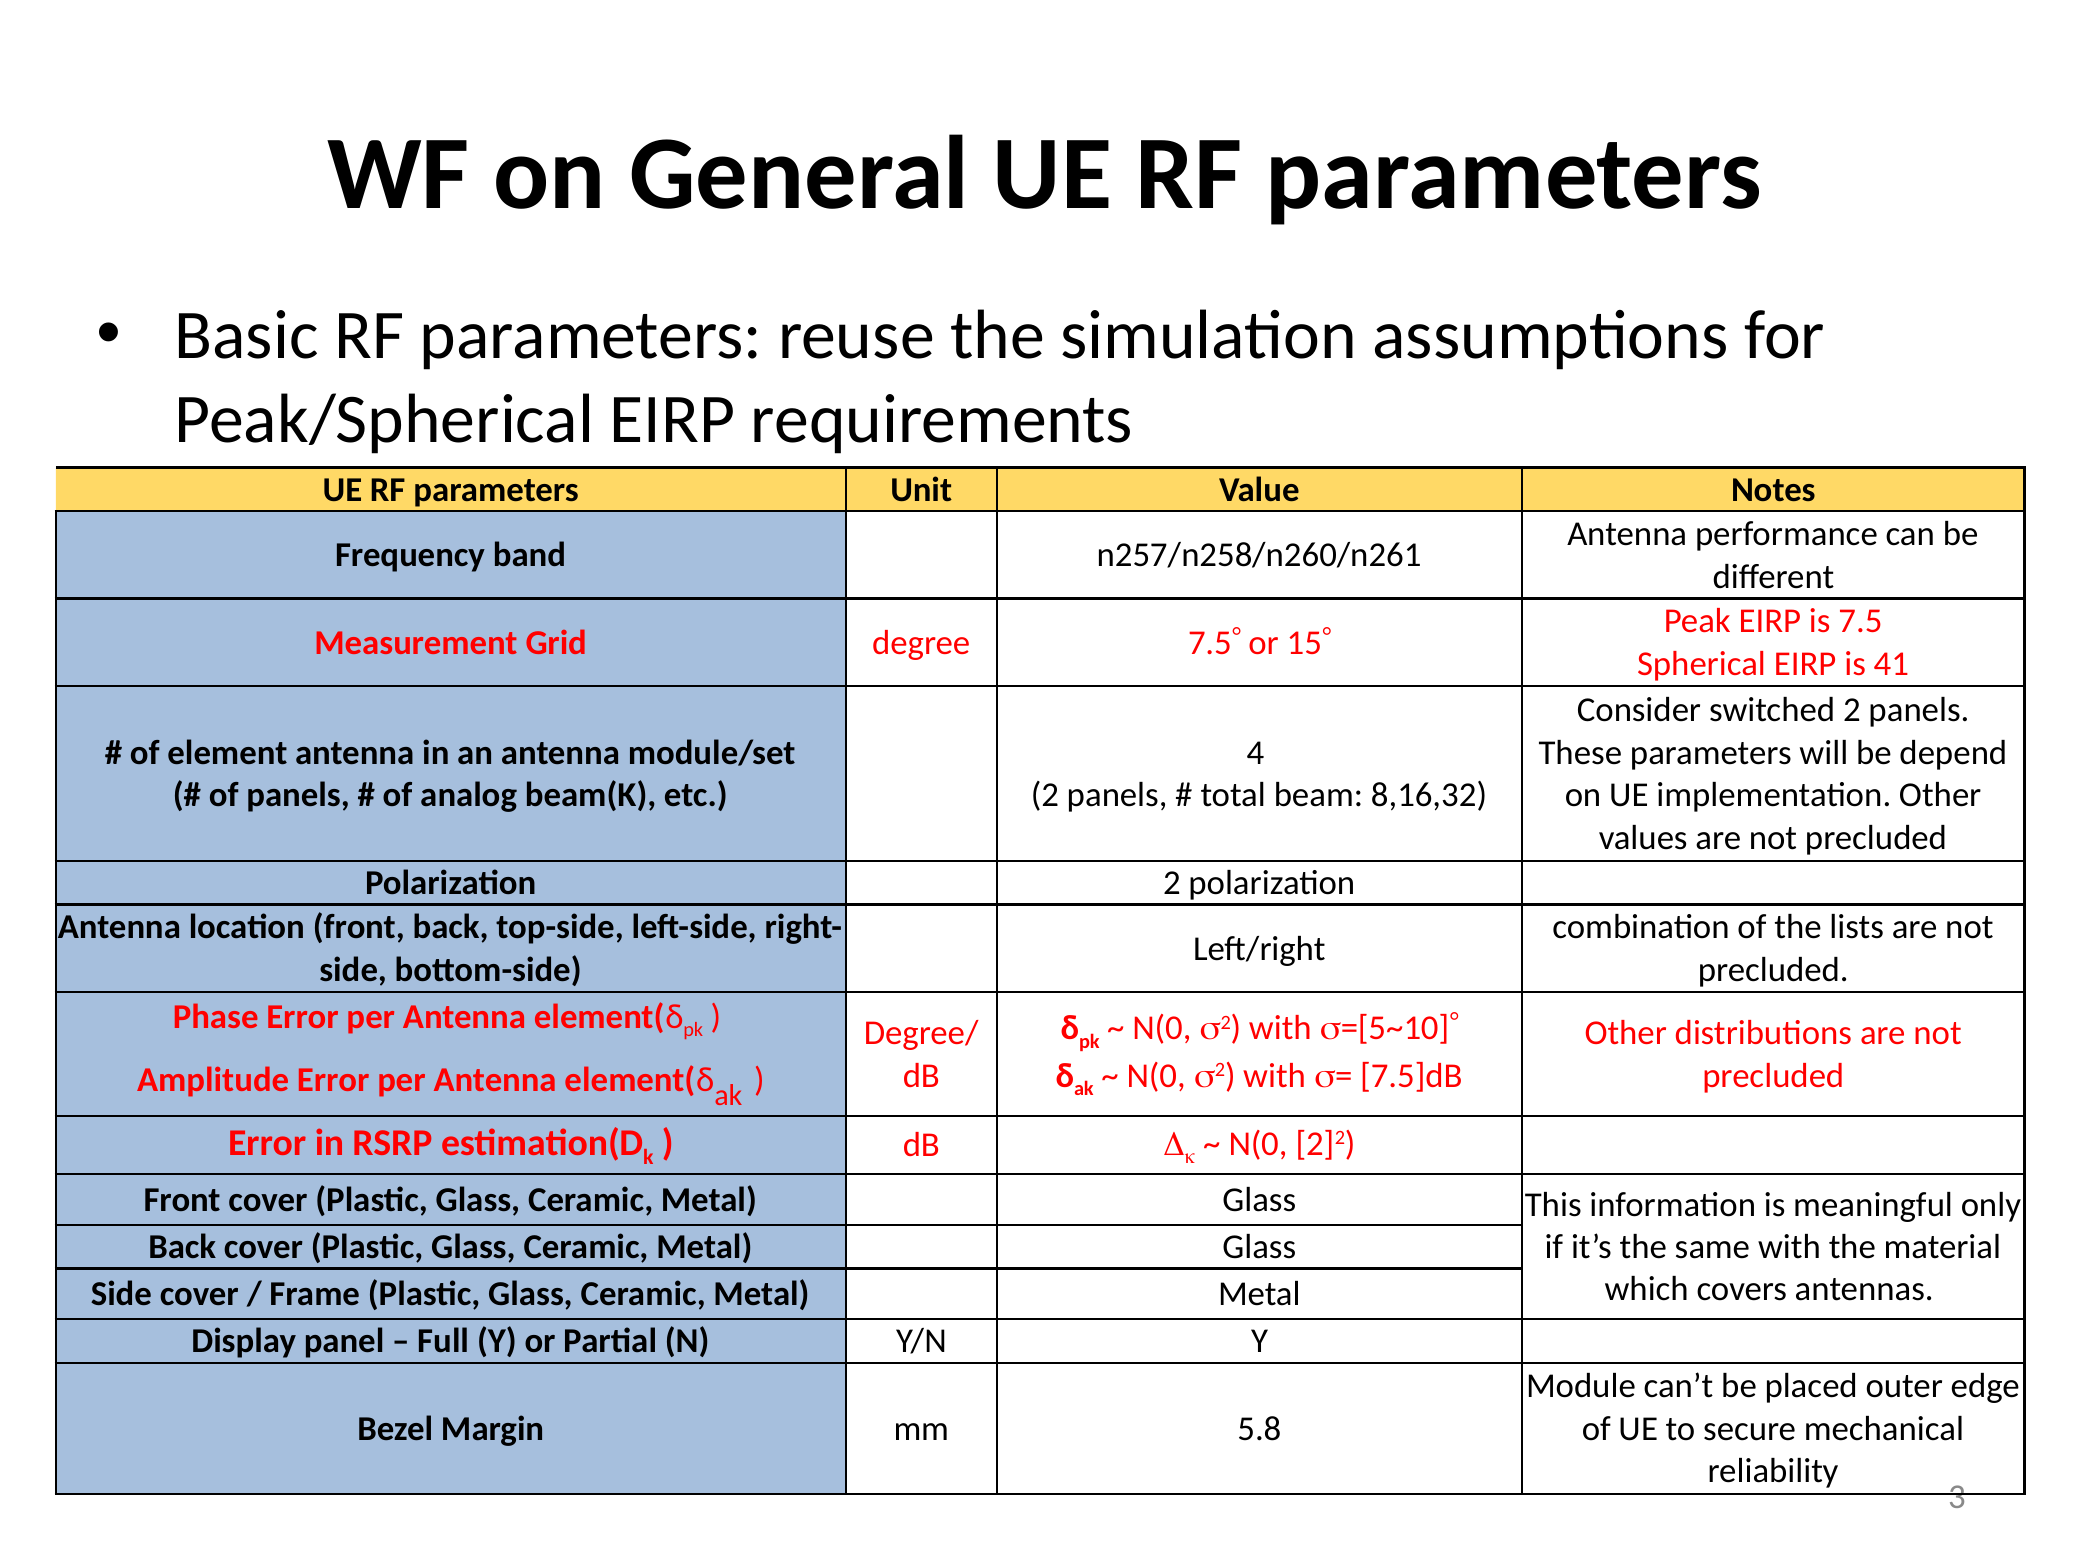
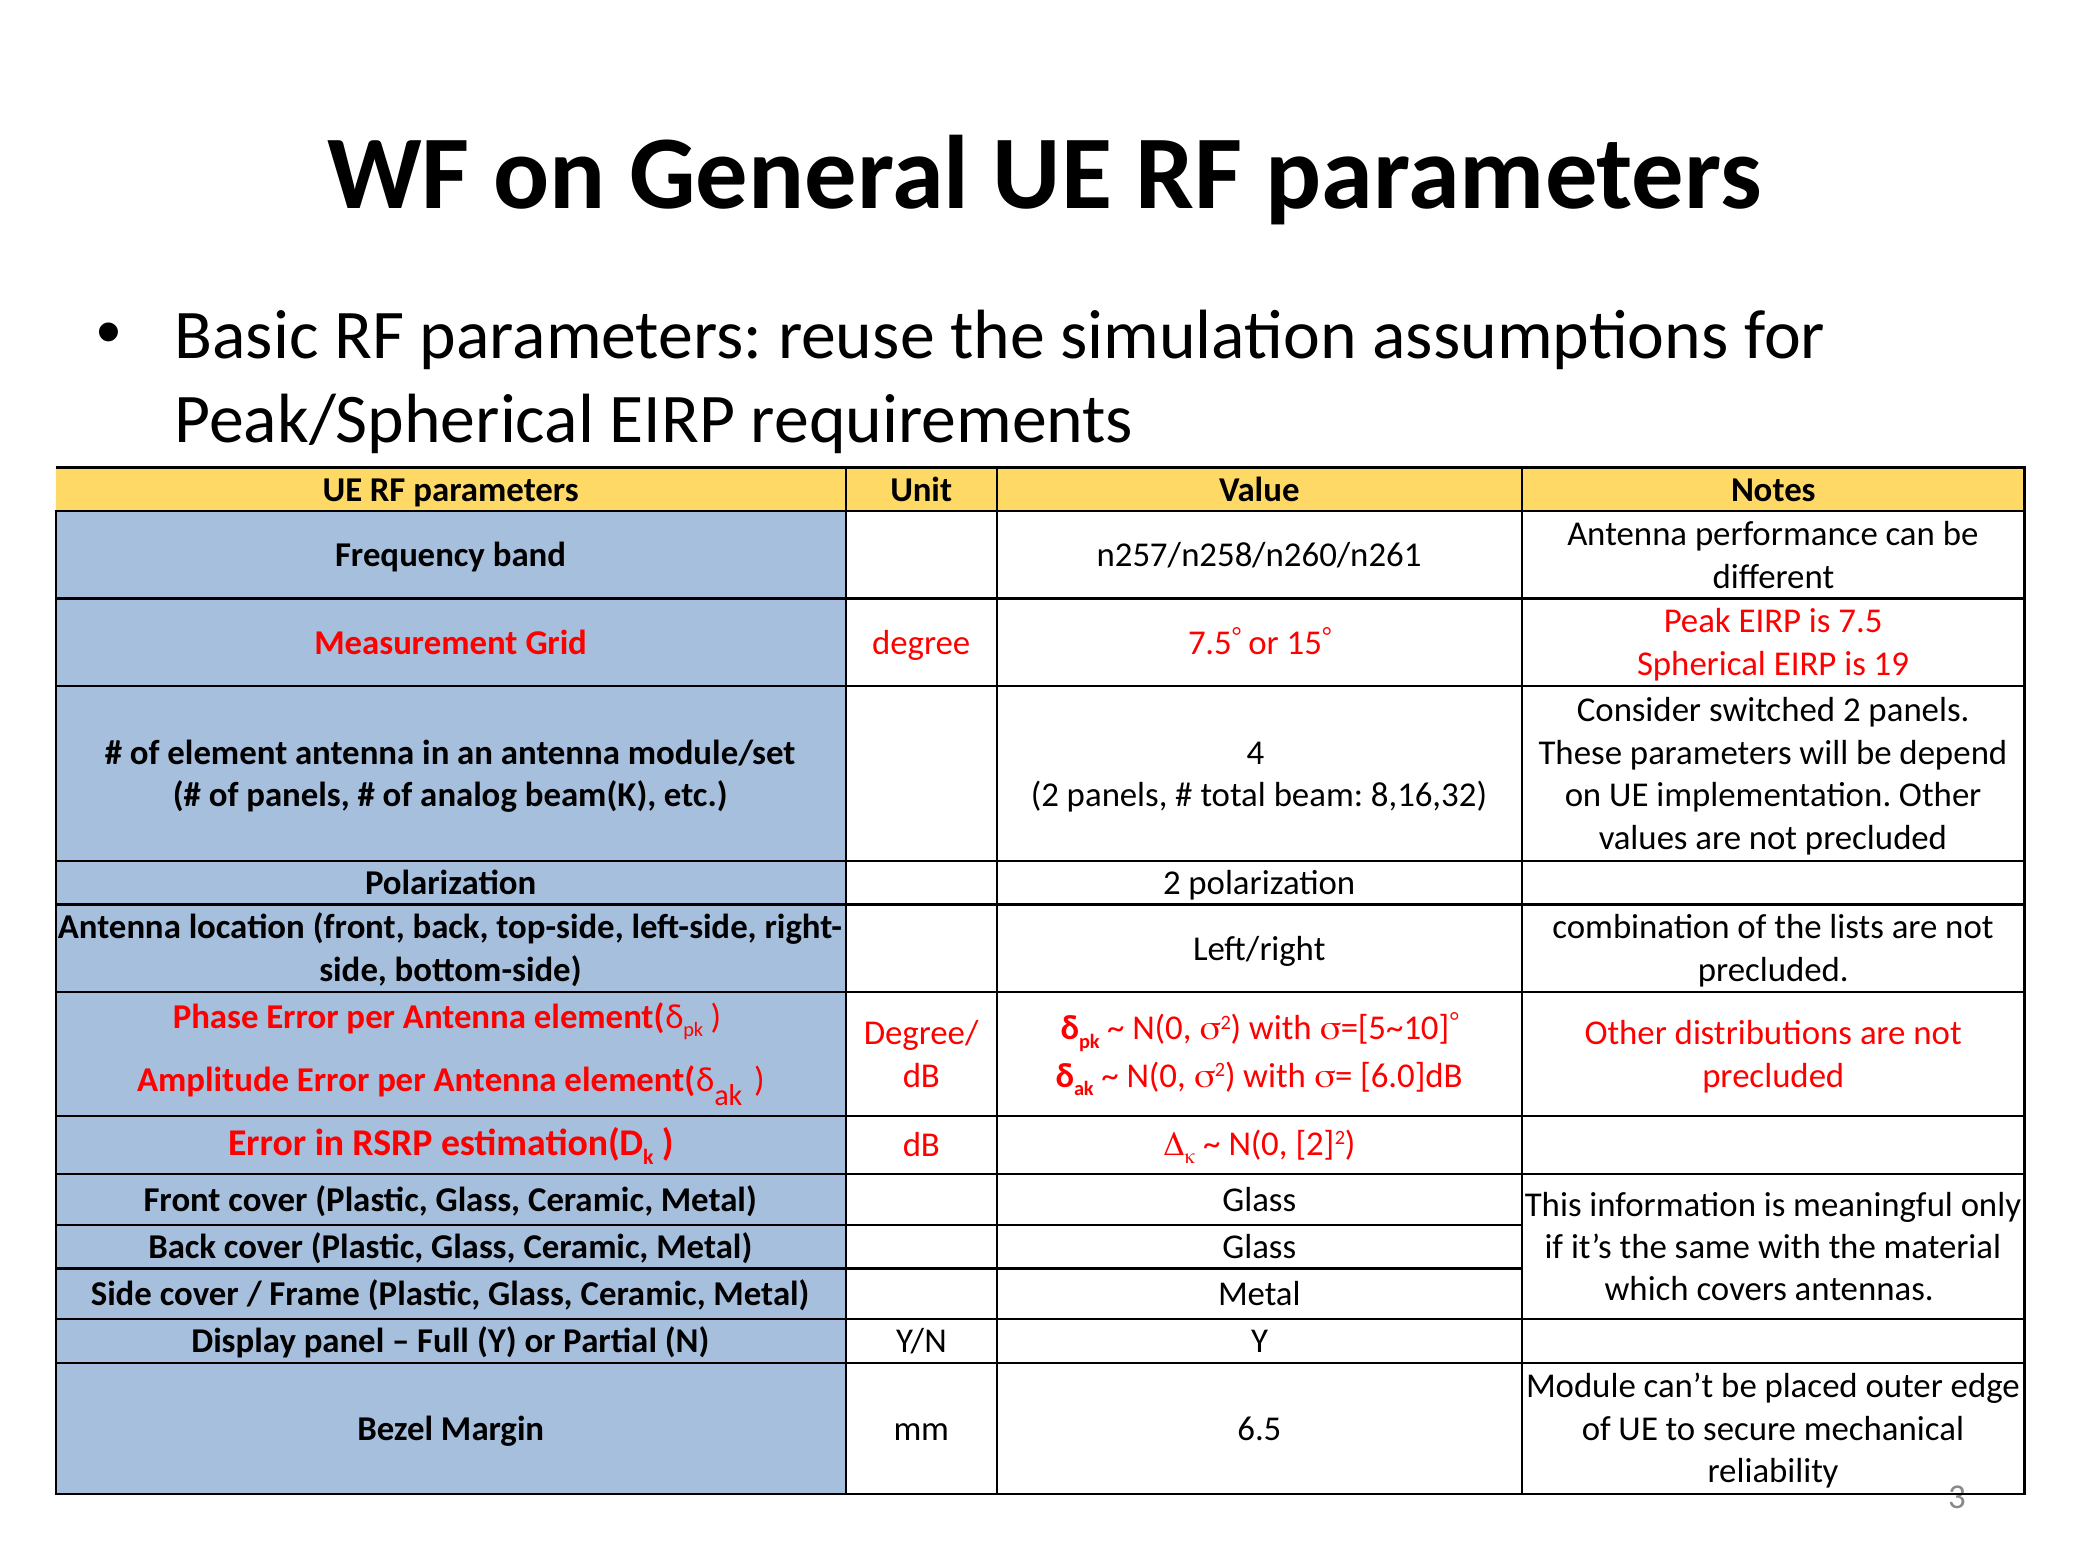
41: 41 -> 19 (1891, 664)
7.5]dB: 7.5]dB -> 6.0]dB (1411, 1076)
5.8: 5.8 -> 6.5 (1259, 1429)
